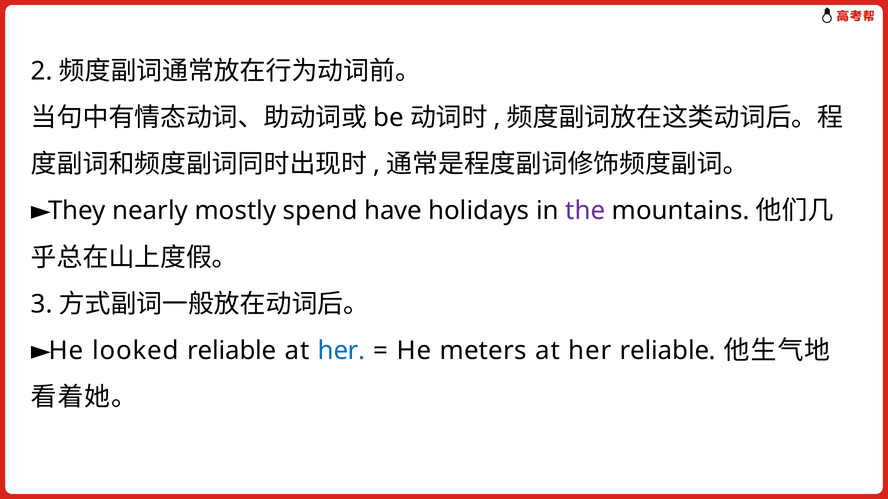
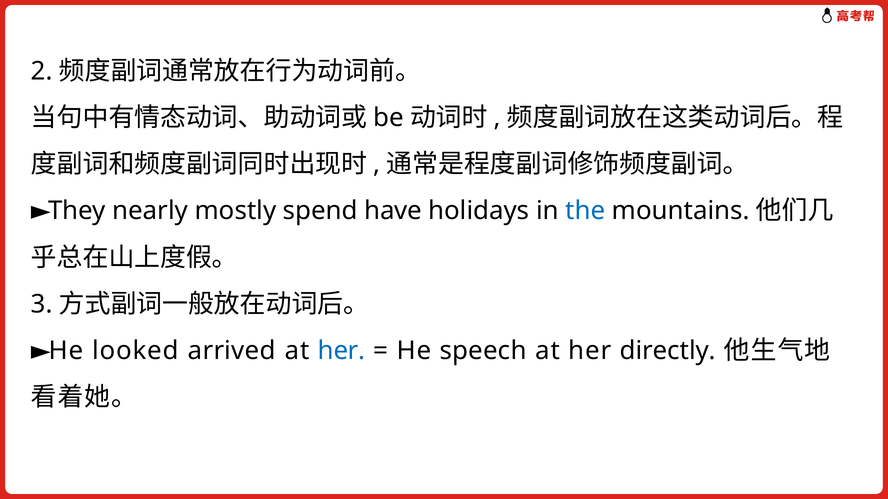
the colour: purple -> blue (585, 211)
looked reliable: reliable -> arrived (232, 351)
meters: meters -> speech (483, 351)
her reliable: reliable -> directly (668, 351)
